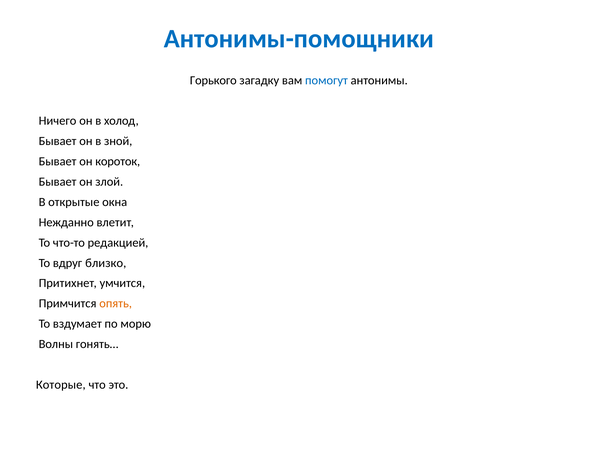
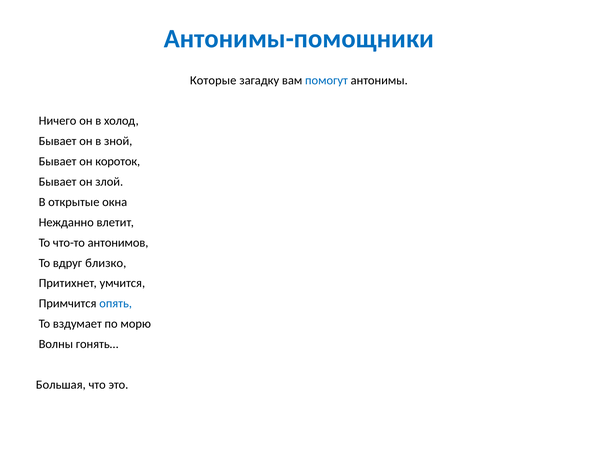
Горького: Горького -> Которые (213, 80)
редакцией: редакцией -> антонимов (118, 242)
опять colour: orange -> blue (116, 303)
Которые: Которые -> Большая (61, 384)
